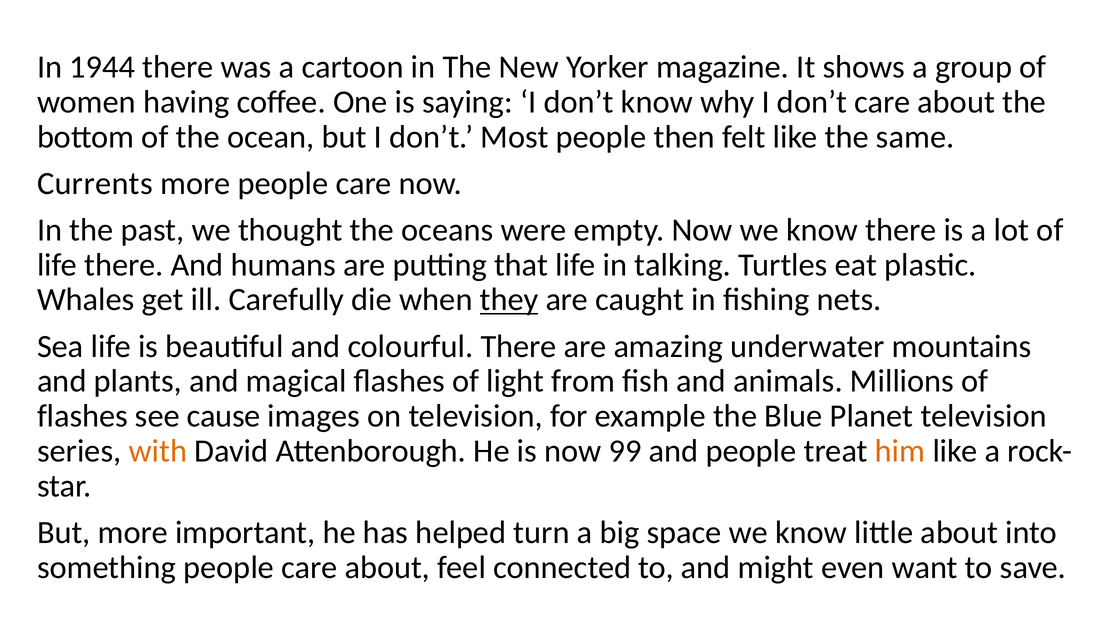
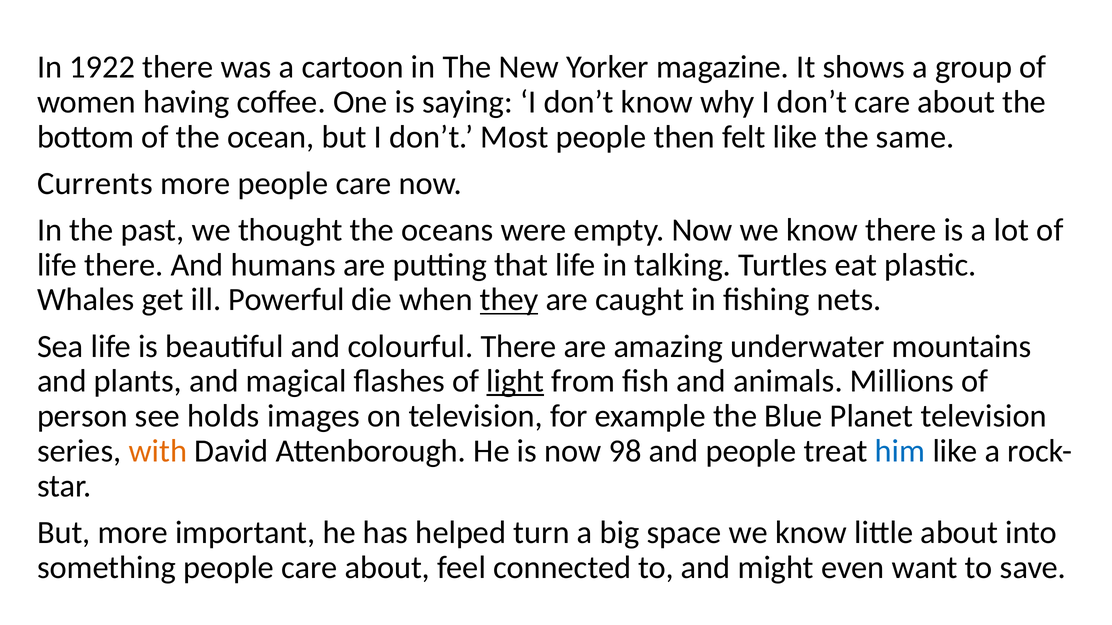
1944: 1944 -> 1922 (102, 67)
Carefully: Carefully -> Powerful (286, 300)
light underline: none -> present (515, 382)
flashes: flashes -> person (82, 417)
cause: cause -> holds (223, 417)
99: 99 -> 98 (625, 452)
him colour: orange -> blue (900, 452)
